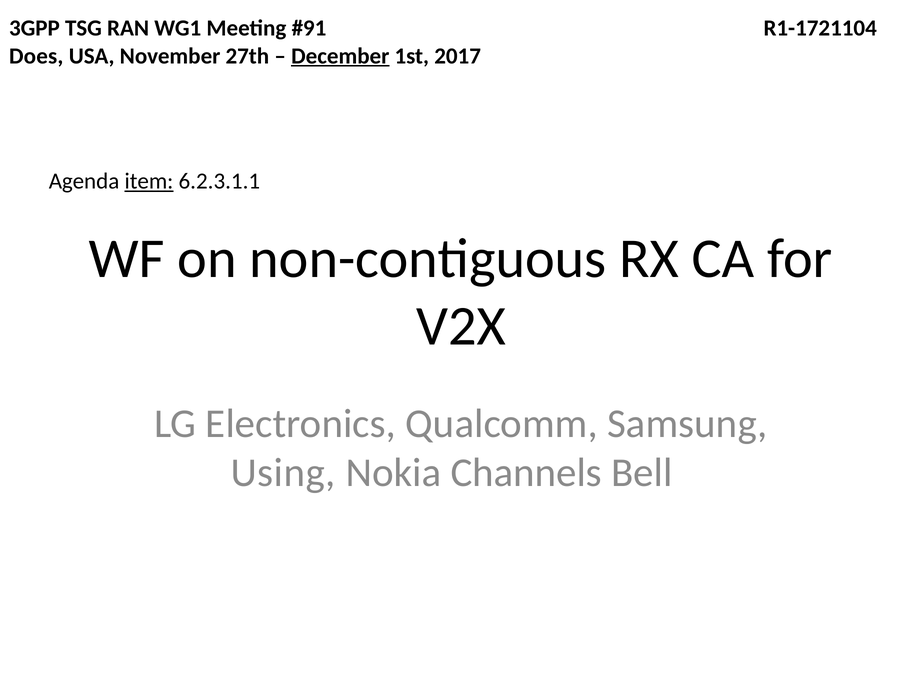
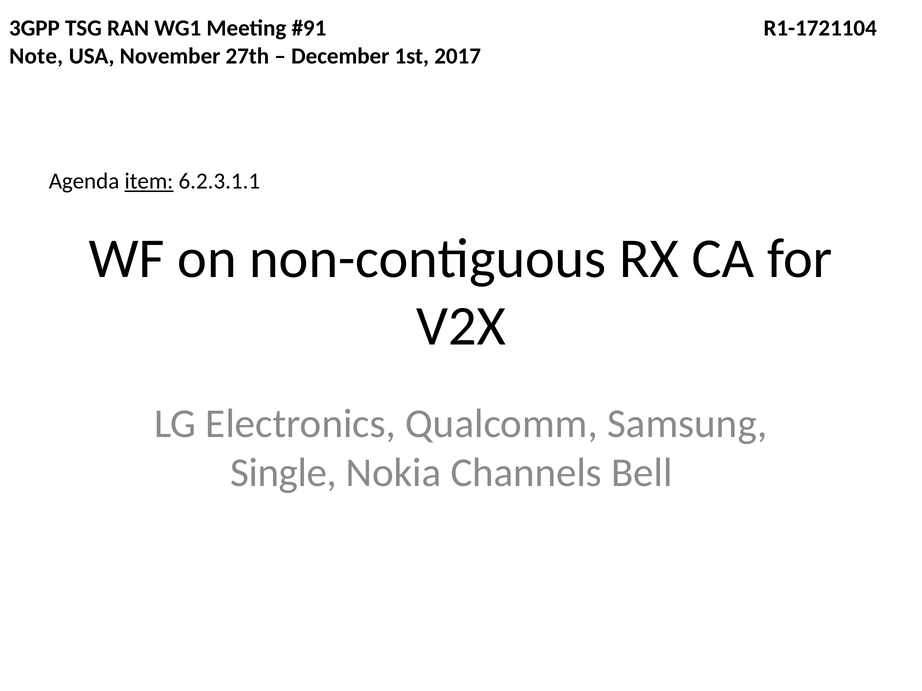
Does: Does -> Note (36, 56)
December underline: present -> none (340, 56)
Using: Using -> Single (284, 473)
